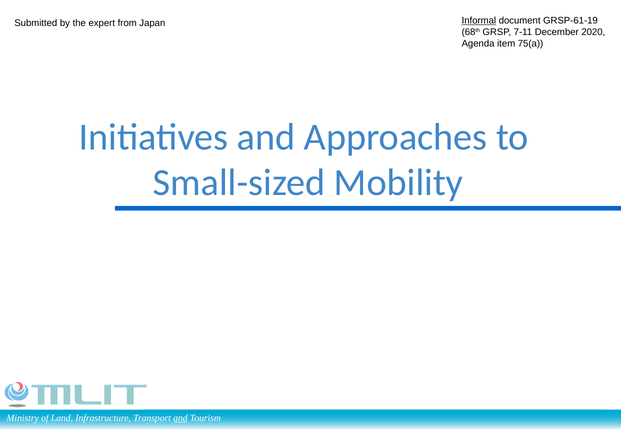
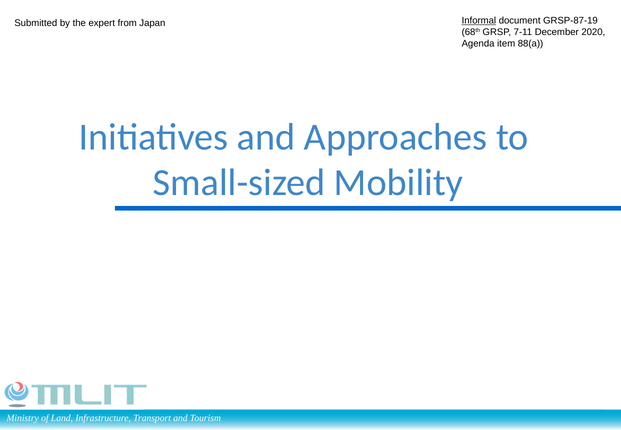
GRSP-61-19: GRSP-61-19 -> GRSP-87-19 (571, 20)
75(a: 75(a -> 88(a (531, 43)
and underline: present -> none (180, 418)
